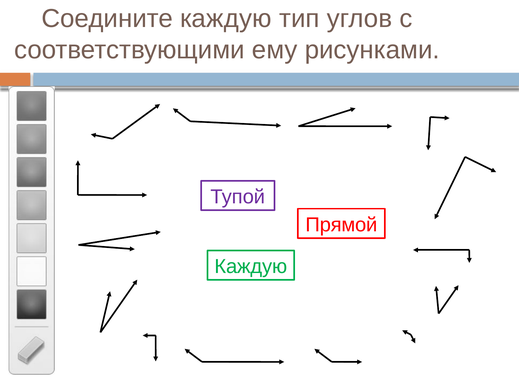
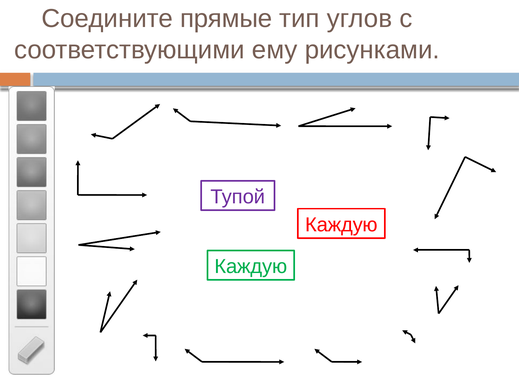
Соедините каждую: каждую -> прямые (226, 19)
Прямой: Прямой -> Каждую (341, 224)
